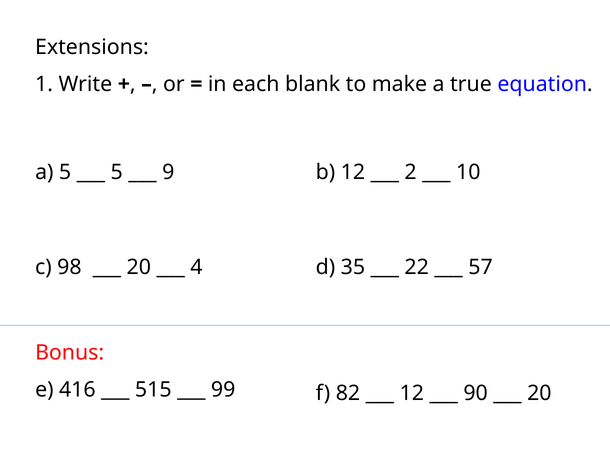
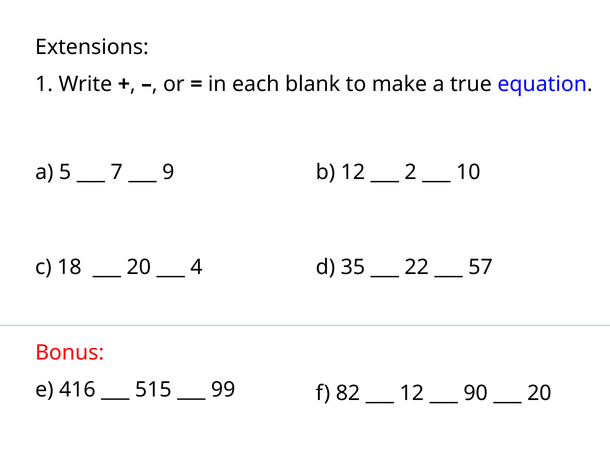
5: 5 -> 7 (117, 172)
98: 98 -> 18 (69, 268)
